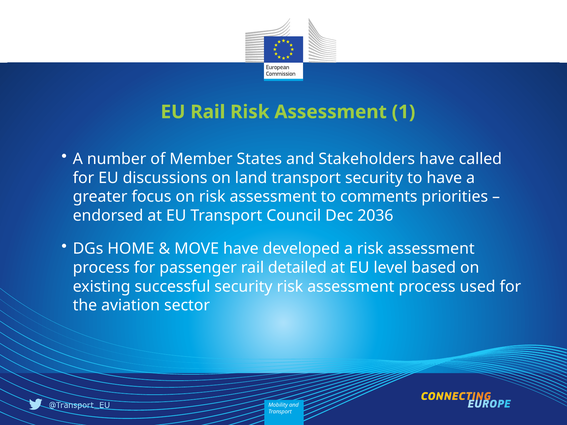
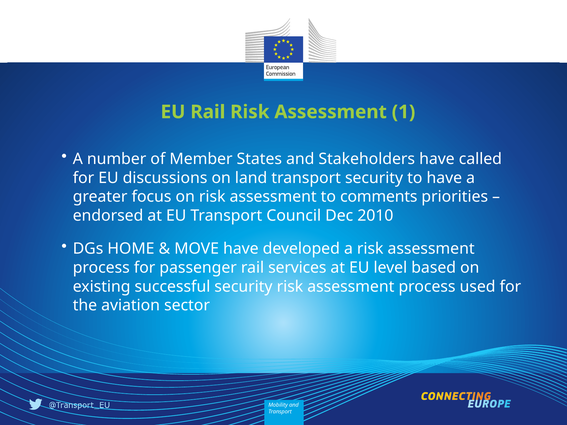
2036: 2036 -> 2010 (375, 216)
detailed: detailed -> services (297, 268)
